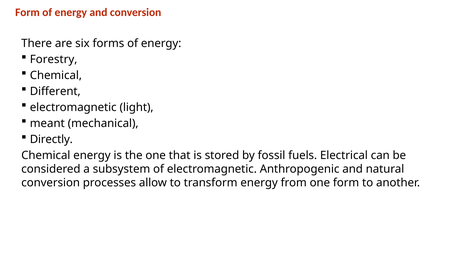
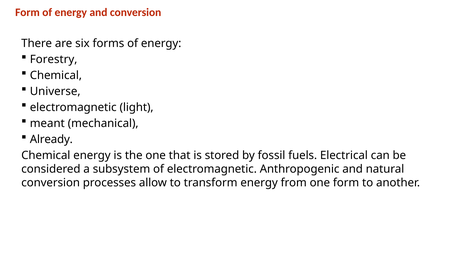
Different: Different -> Universe (55, 91)
Directly: Directly -> Already (51, 139)
